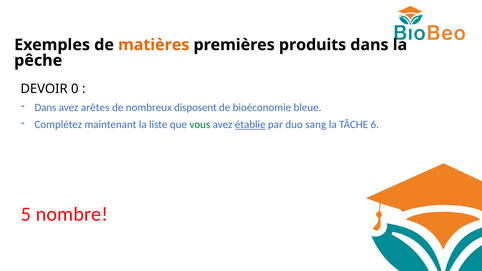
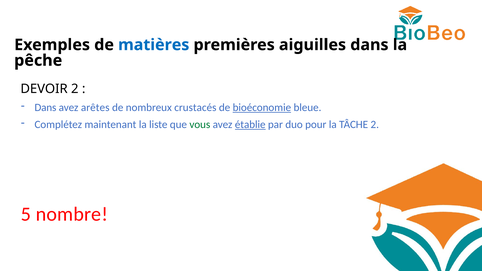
matières colour: orange -> blue (154, 45)
produits: produits -> aiguilles (313, 45)
DEVOIR 0: 0 -> 2 (75, 89)
disposent: disposent -> crustacés (195, 108)
bioéconomie underline: none -> present (262, 108)
sang: sang -> pour (316, 125)
TÂCHE 6: 6 -> 2 (375, 125)
